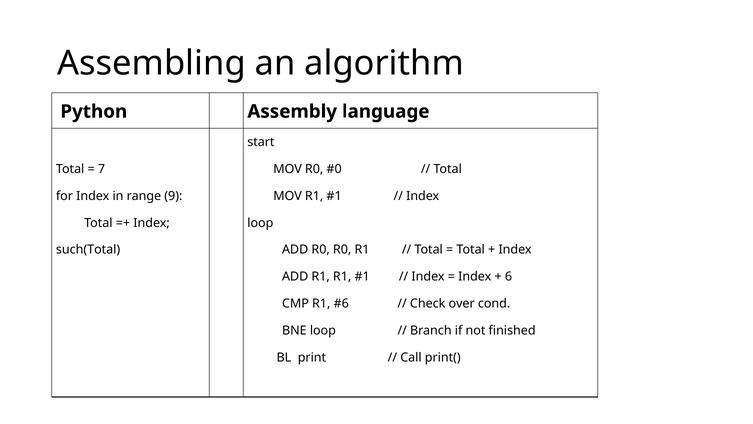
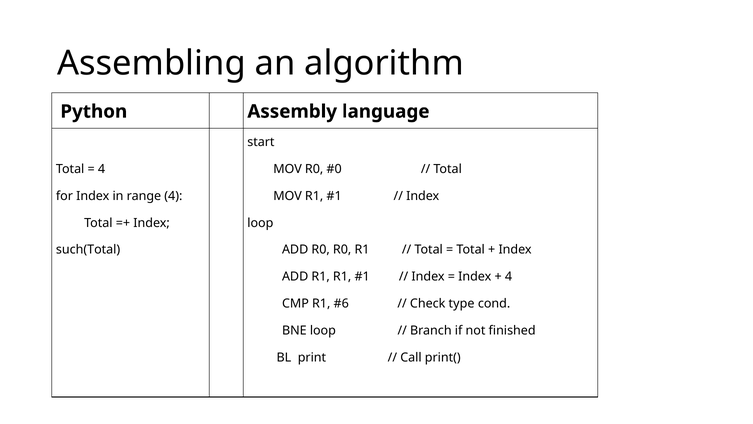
7: 7 -> 4 (102, 169)
range 9: 9 -> 4 (173, 196)
6: 6 -> 4 (509, 276)
over: over -> type (462, 303)
